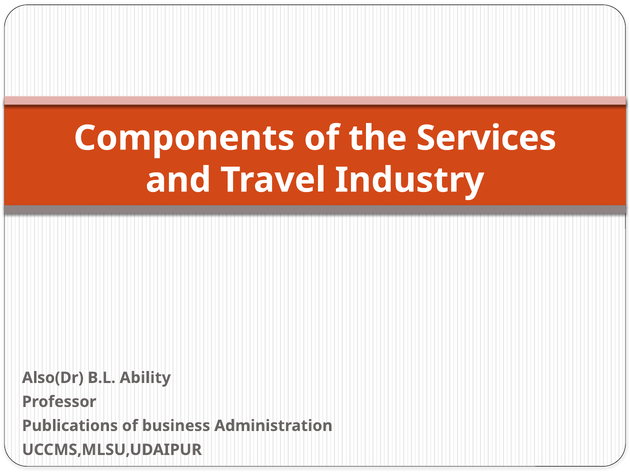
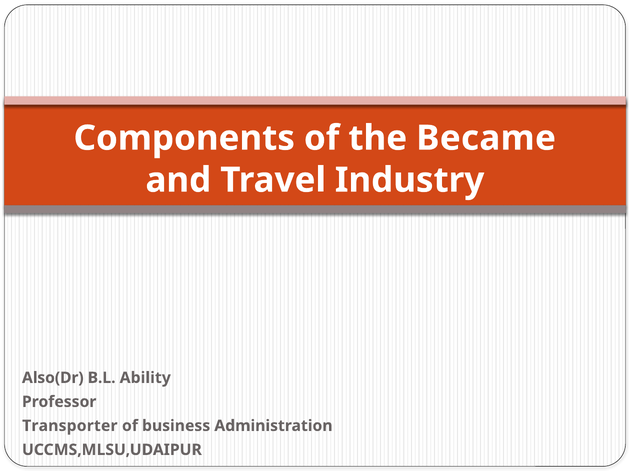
Services: Services -> Became (486, 138)
Publications: Publications -> Transporter (70, 425)
